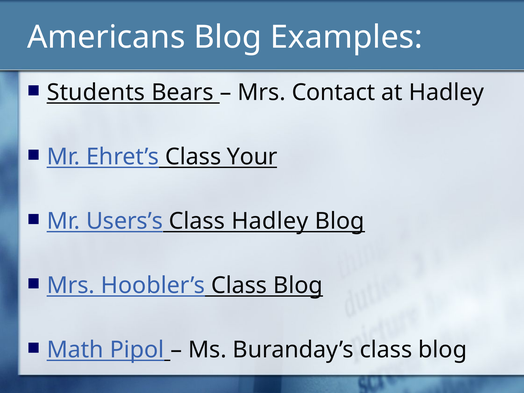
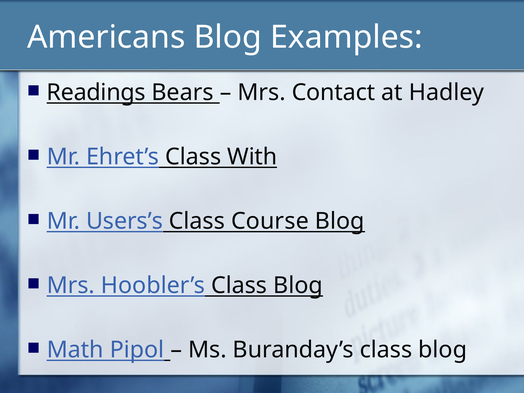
Students: Students -> Readings (96, 92)
Your: Your -> With (252, 157)
Class Hadley: Hadley -> Course (270, 221)
